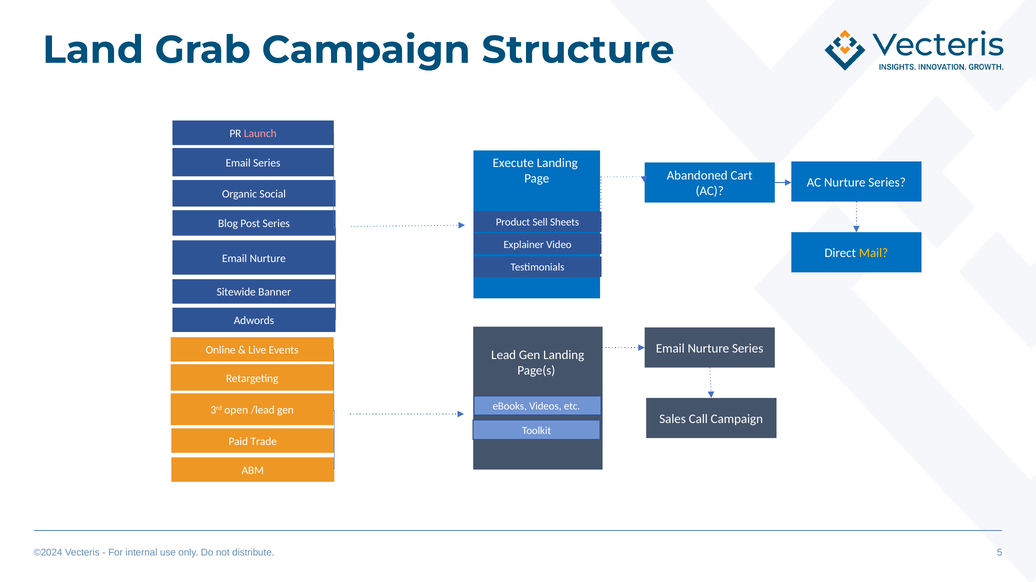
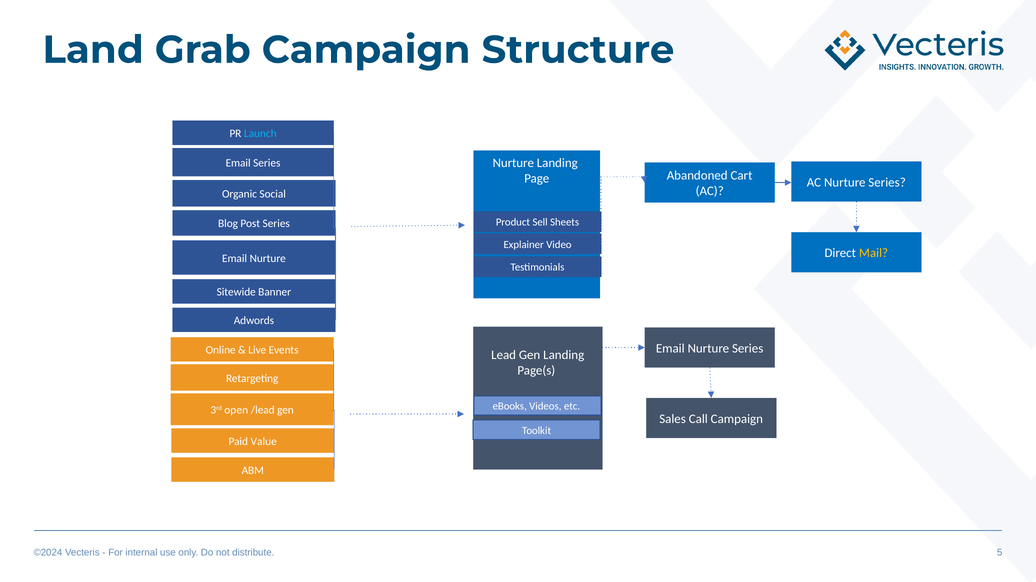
Launch colour: pink -> light blue (260, 134)
Execute: Execute -> Nurture (513, 163)
Trade: Trade -> Value (264, 442)
